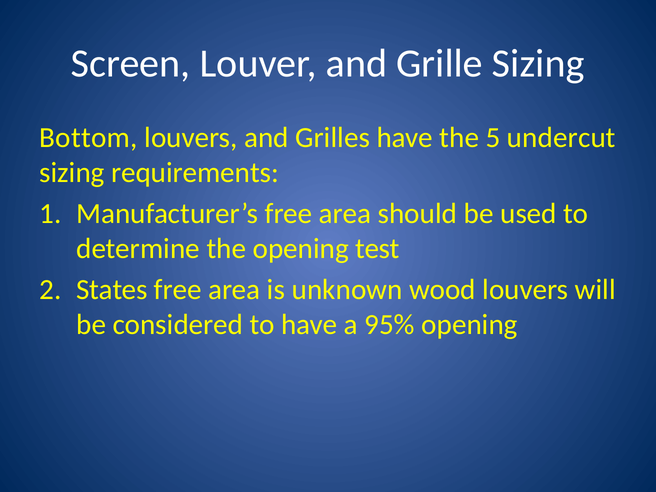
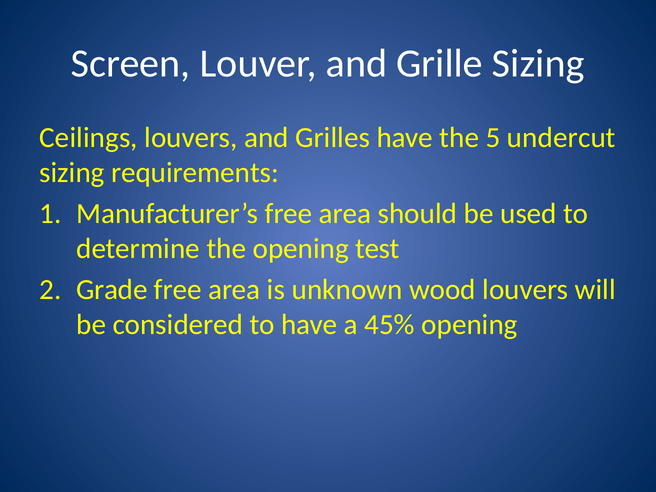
Bottom: Bottom -> Ceilings (89, 138)
States: States -> Grade (112, 289)
95%: 95% -> 45% (390, 324)
